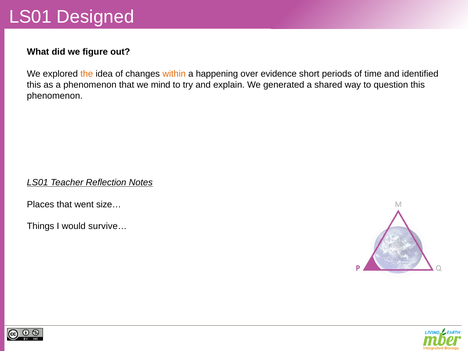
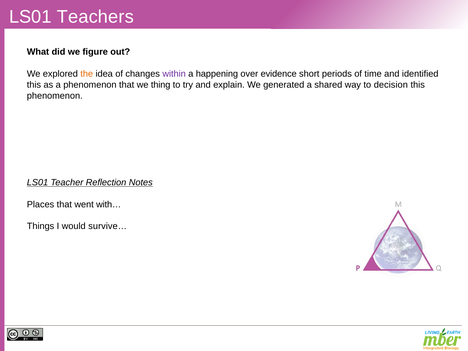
Designed: Designed -> Teachers (95, 17)
within colour: orange -> purple (174, 74)
mind: mind -> thing (161, 85)
question: question -> decision (391, 85)
size…: size… -> with… (109, 204)
